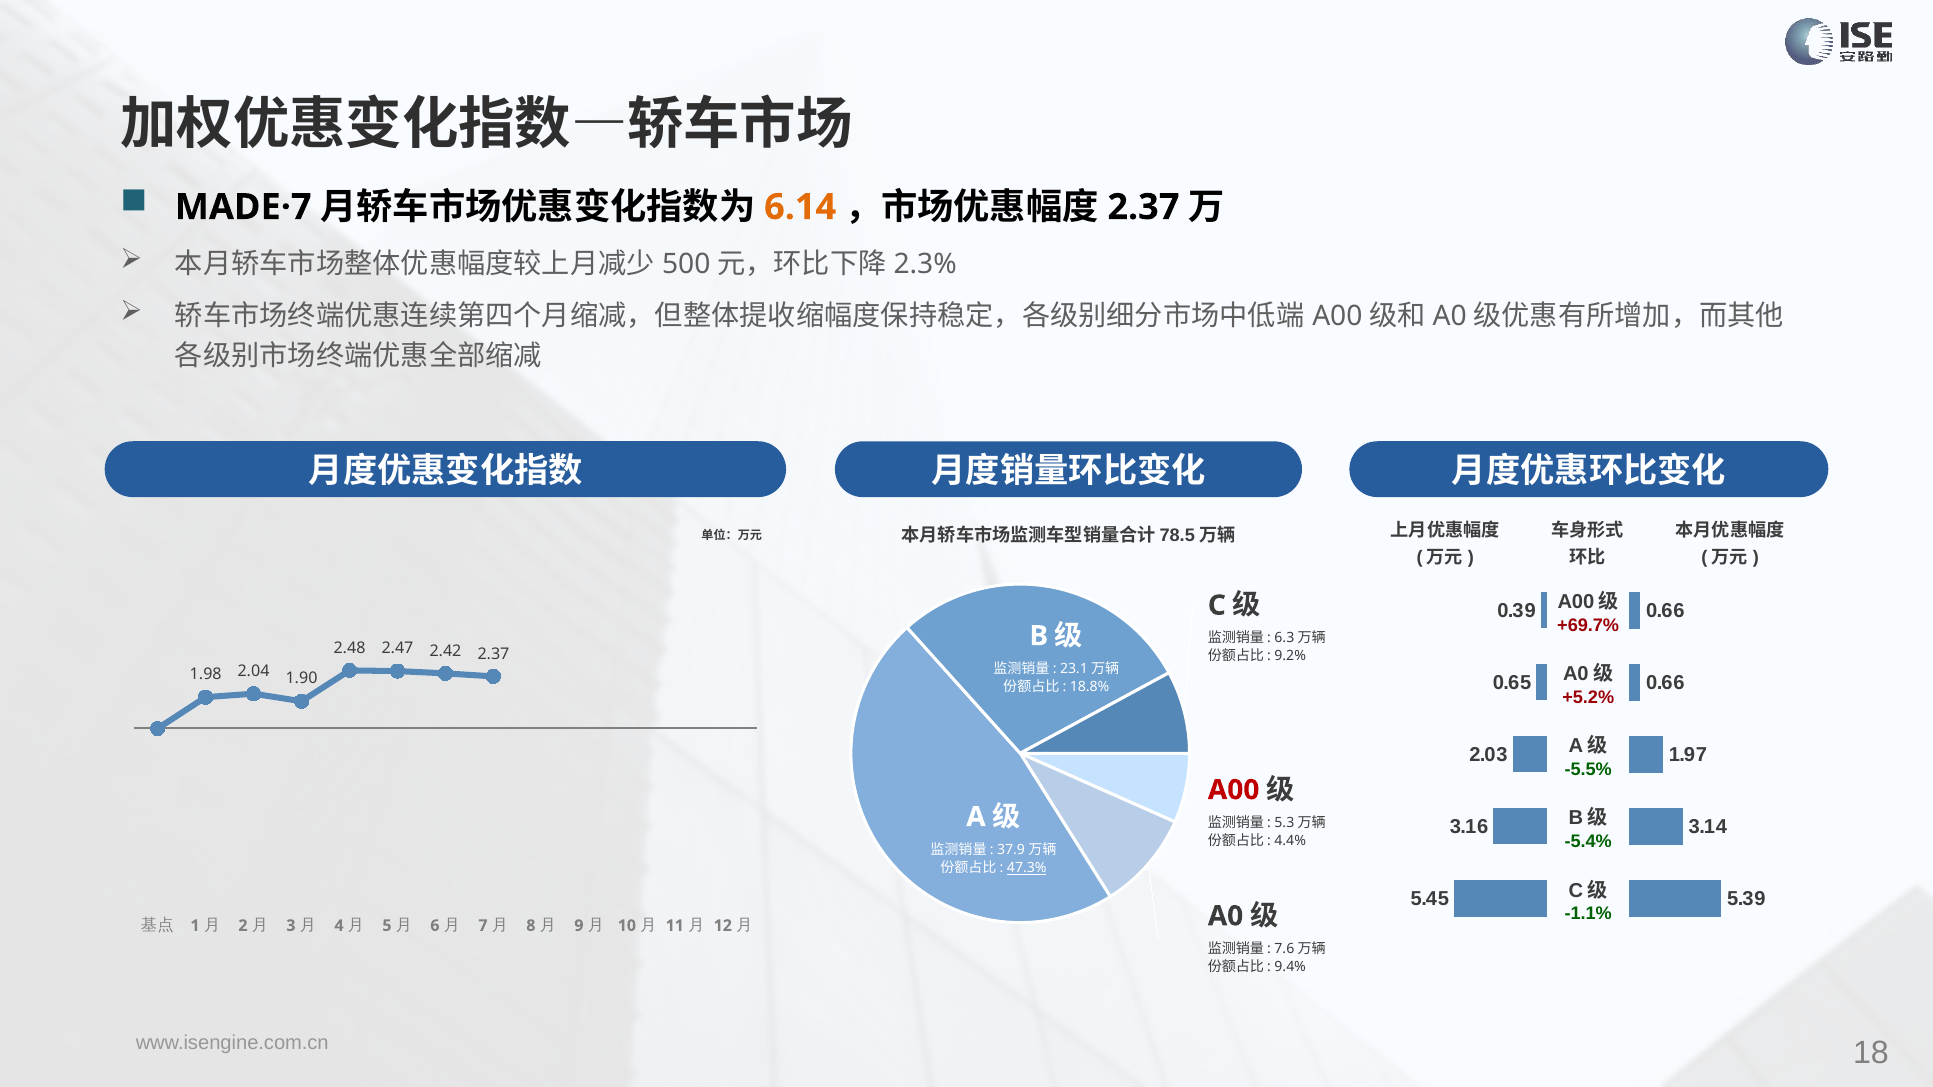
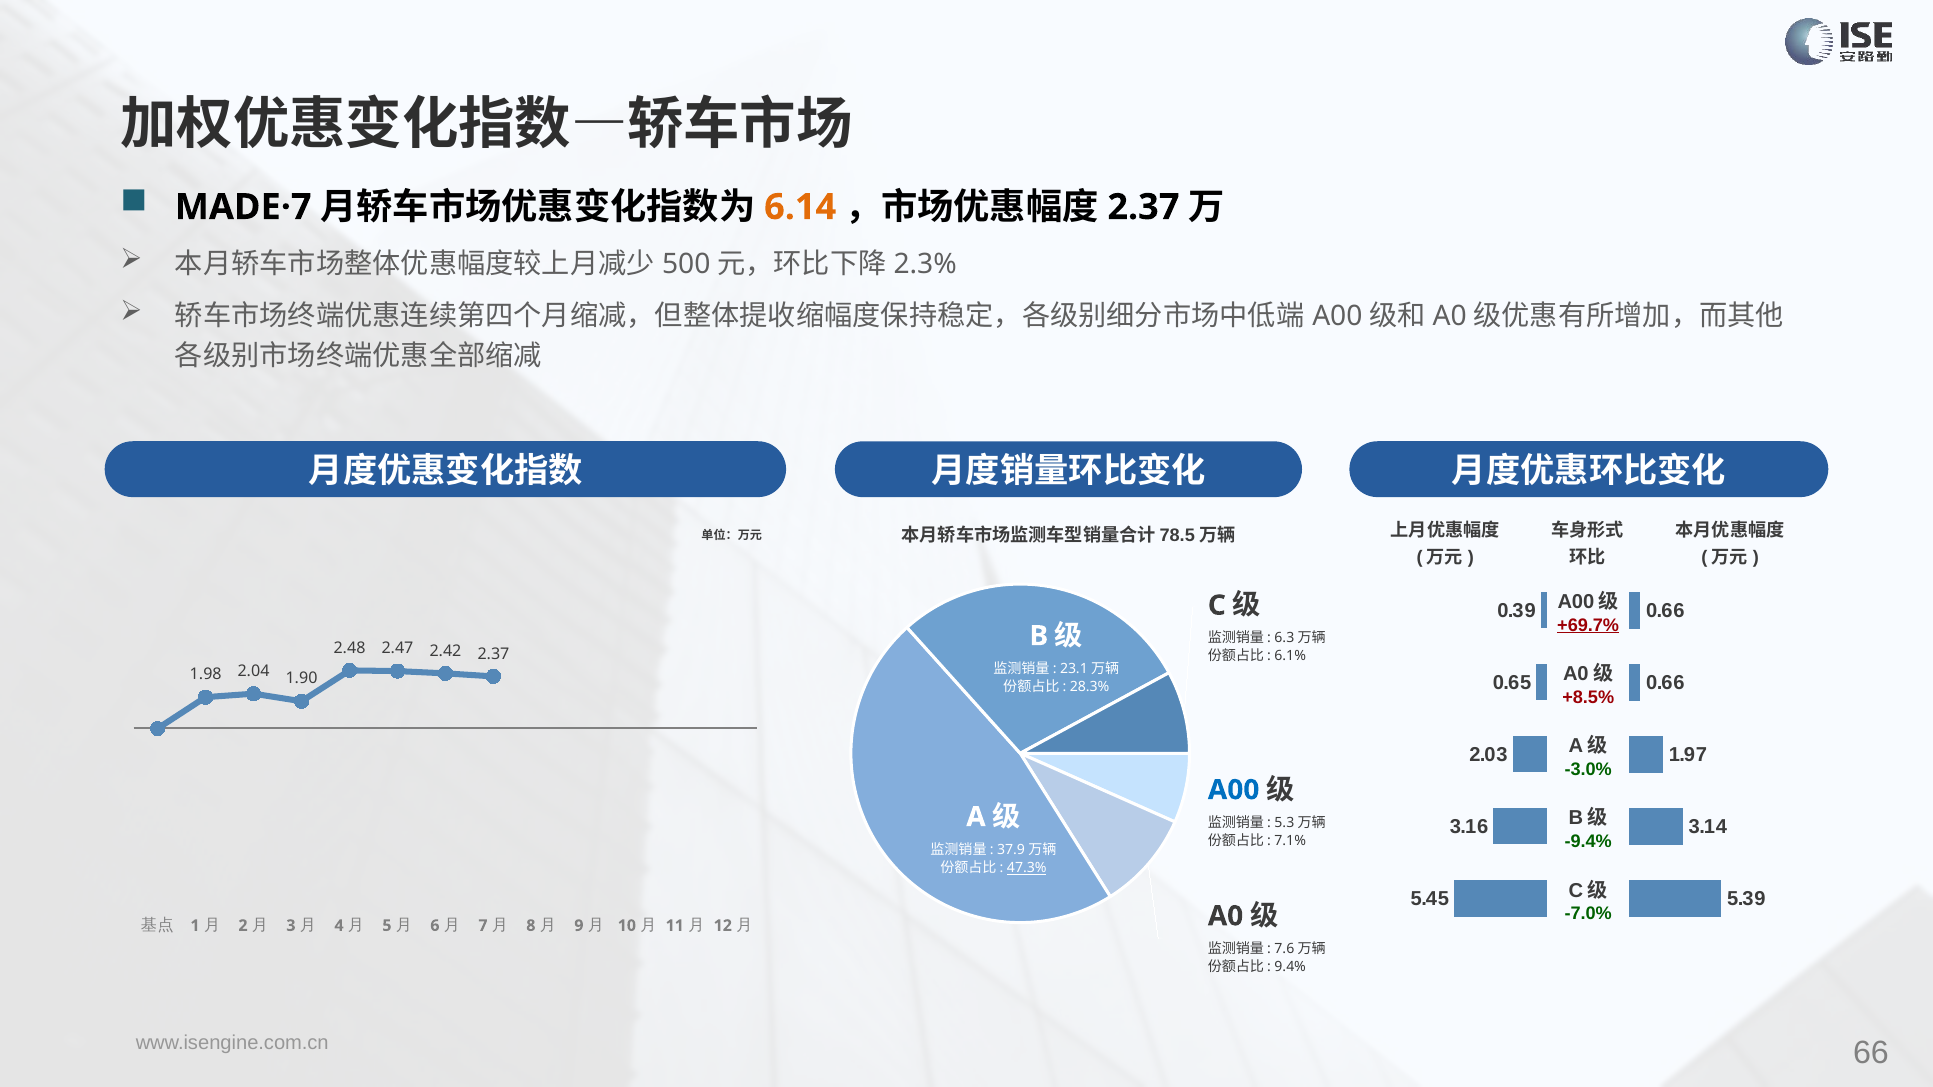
+69.7% underline: none -> present (1588, 625)
9.2%: 9.2% -> 6.1% (1290, 657)
18.8%: 18.8% -> 28.3% (1090, 687)
+5.2%: +5.2% -> +8.5% (1588, 697)
-5.5%: -5.5% -> -3.0% (1588, 769)
A00 colour: red -> blue (1234, 790)
-5.4%: -5.4% -> -9.4% (1588, 841)
4.4%: 4.4% -> 7.1% (1290, 841)
-1.1%: -1.1% -> -7.0% (1588, 914)
18: 18 -> 66 (1871, 1053)
